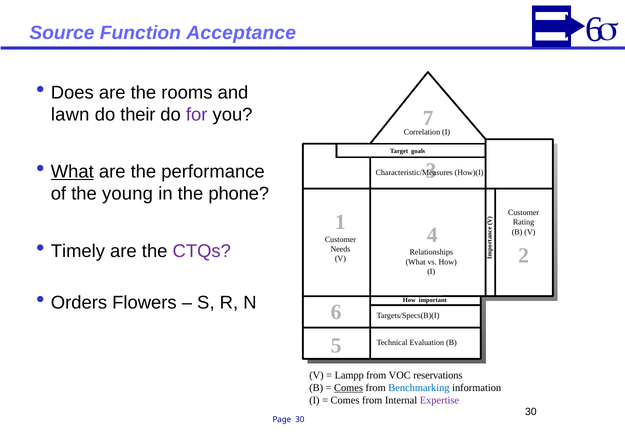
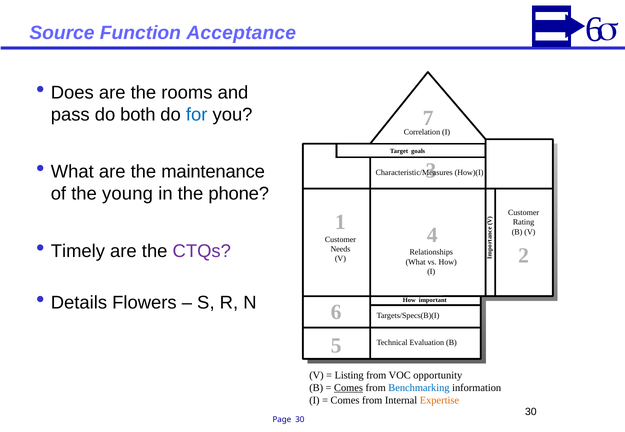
lawn: lawn -> pass (70, 115)
their: their -> both (138, 115)
for colour: purple -> blue (197, 115)
What underline: present -> none (72, 172)
performance: performance -> maintenance (213, 172)
Orders: Orders -> Details (79, 303)
Lampp: Lampp -> Listing (349, 376)
reservations: reservations -> opportunity (438, 376)
Expertise colour: purple -> orange (439, 401)
